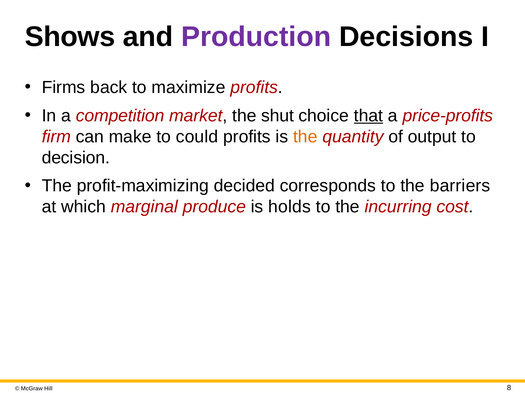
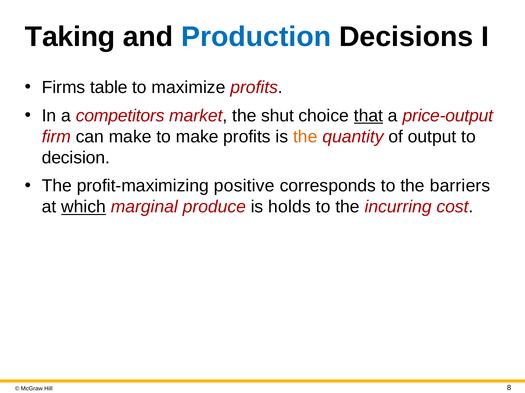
Shows: Shows -> Taking (70, 37)
Production colour: purple -> blue (256, 37)
back: back -> table (109, 88)
competition: competition -> competitors (120, 116)
price-profits: price-profits -> price-output (448, 116)
to could: could -> make (197, 137)
decided: decided -> positive (244, 186)
which underline: none -> present (84, 207)
